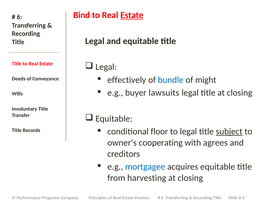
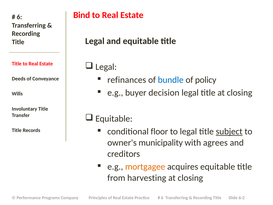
Estate underline: present -> none (132, 15)
effectively: effectively -> refinances (127, 80)
might: might -> policy (206, 80)
lawsuits: lawsuits -> decision (164, 93)
cooperating: cooperating -> municipality (161, 143)
mortgagee colour: blue -> orange (145, 167)
